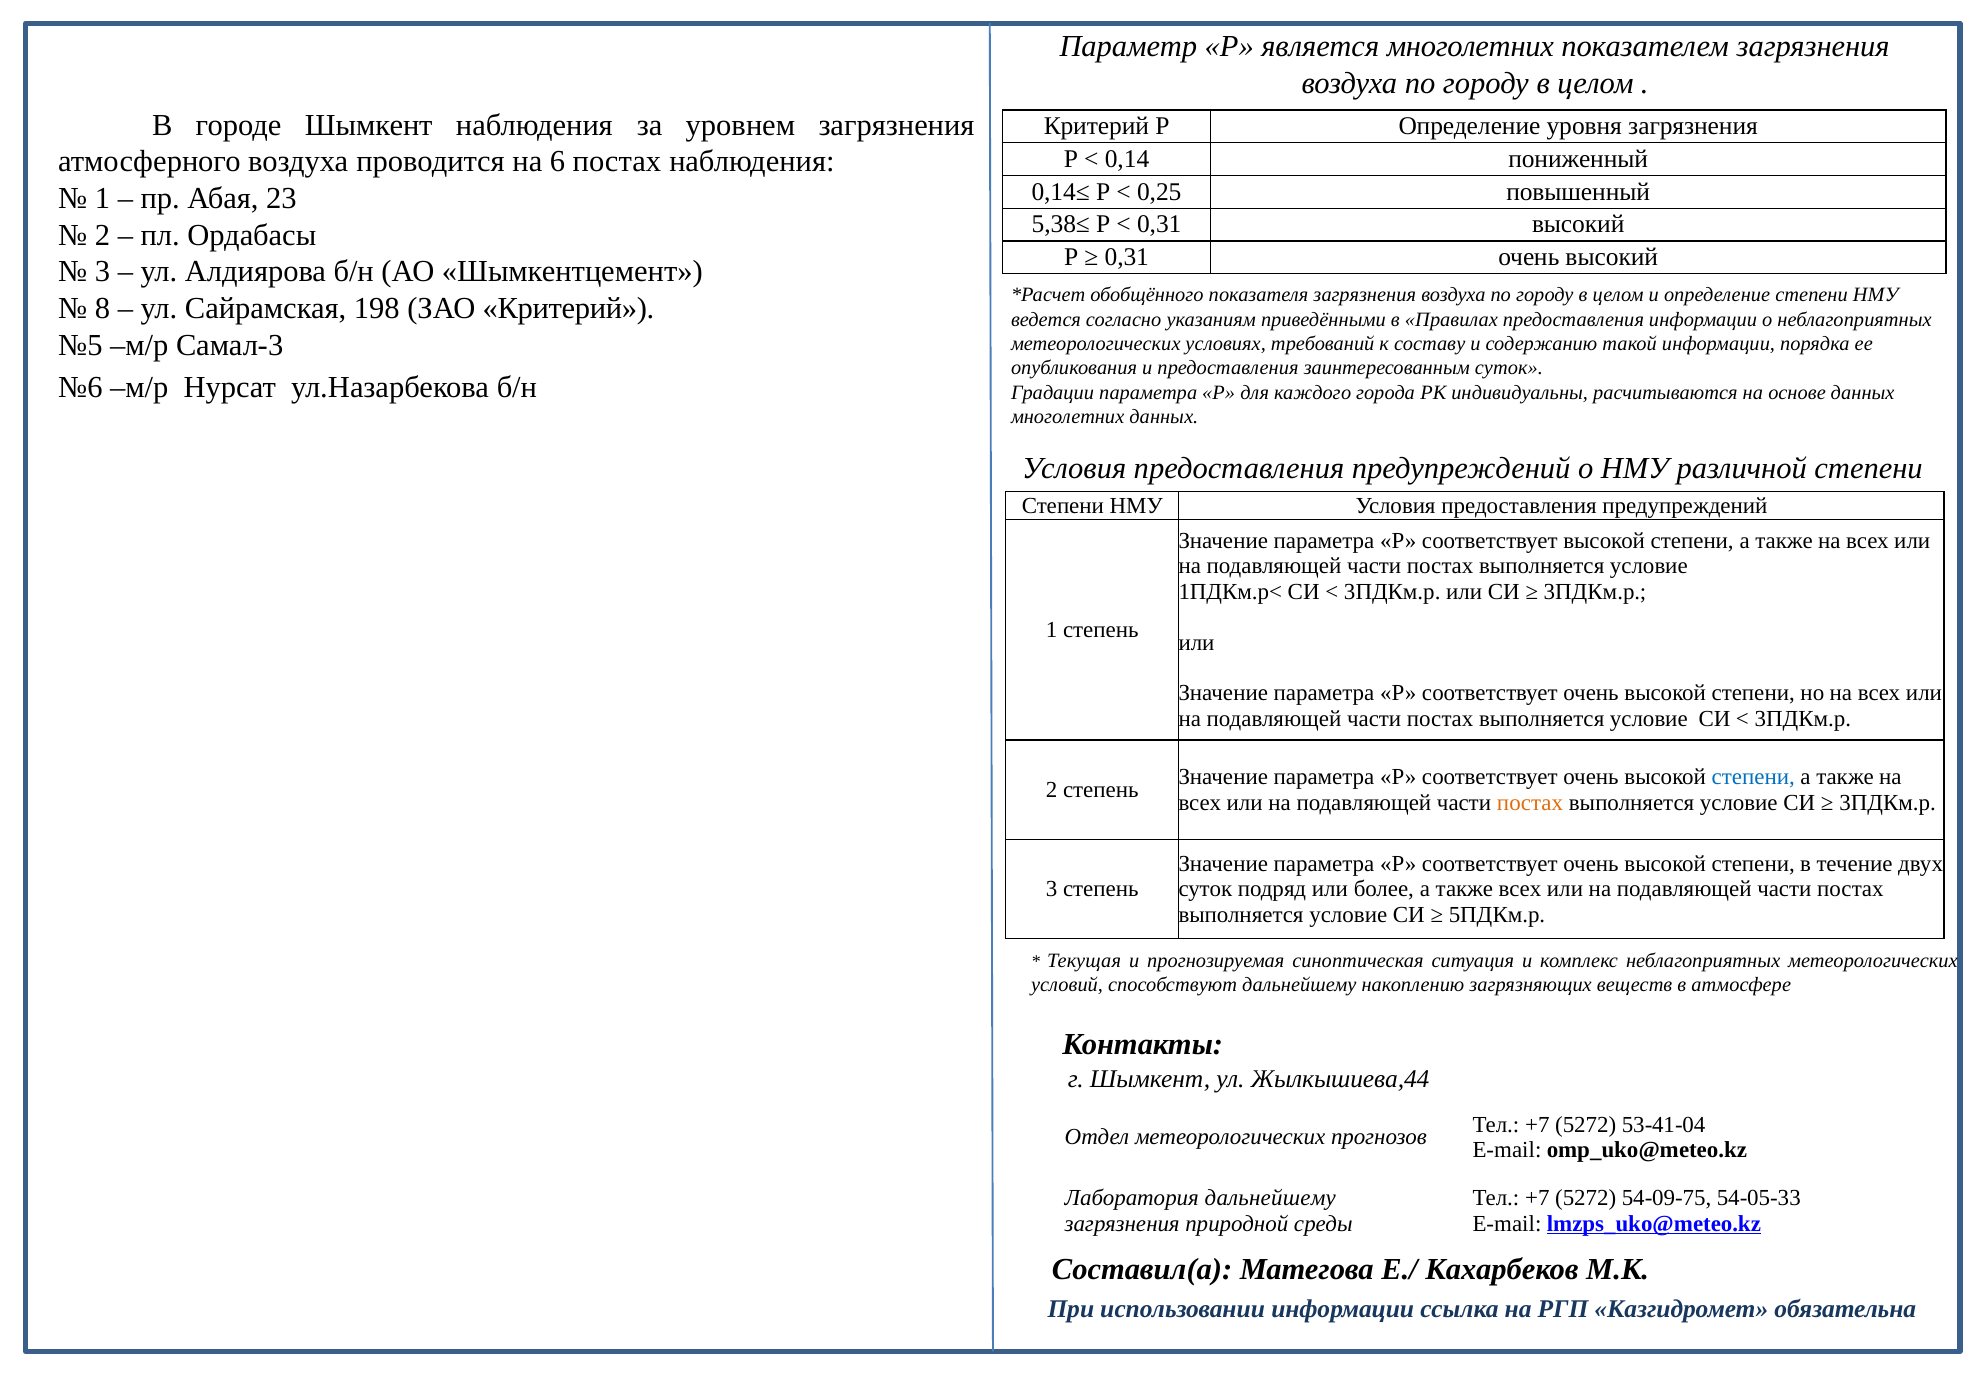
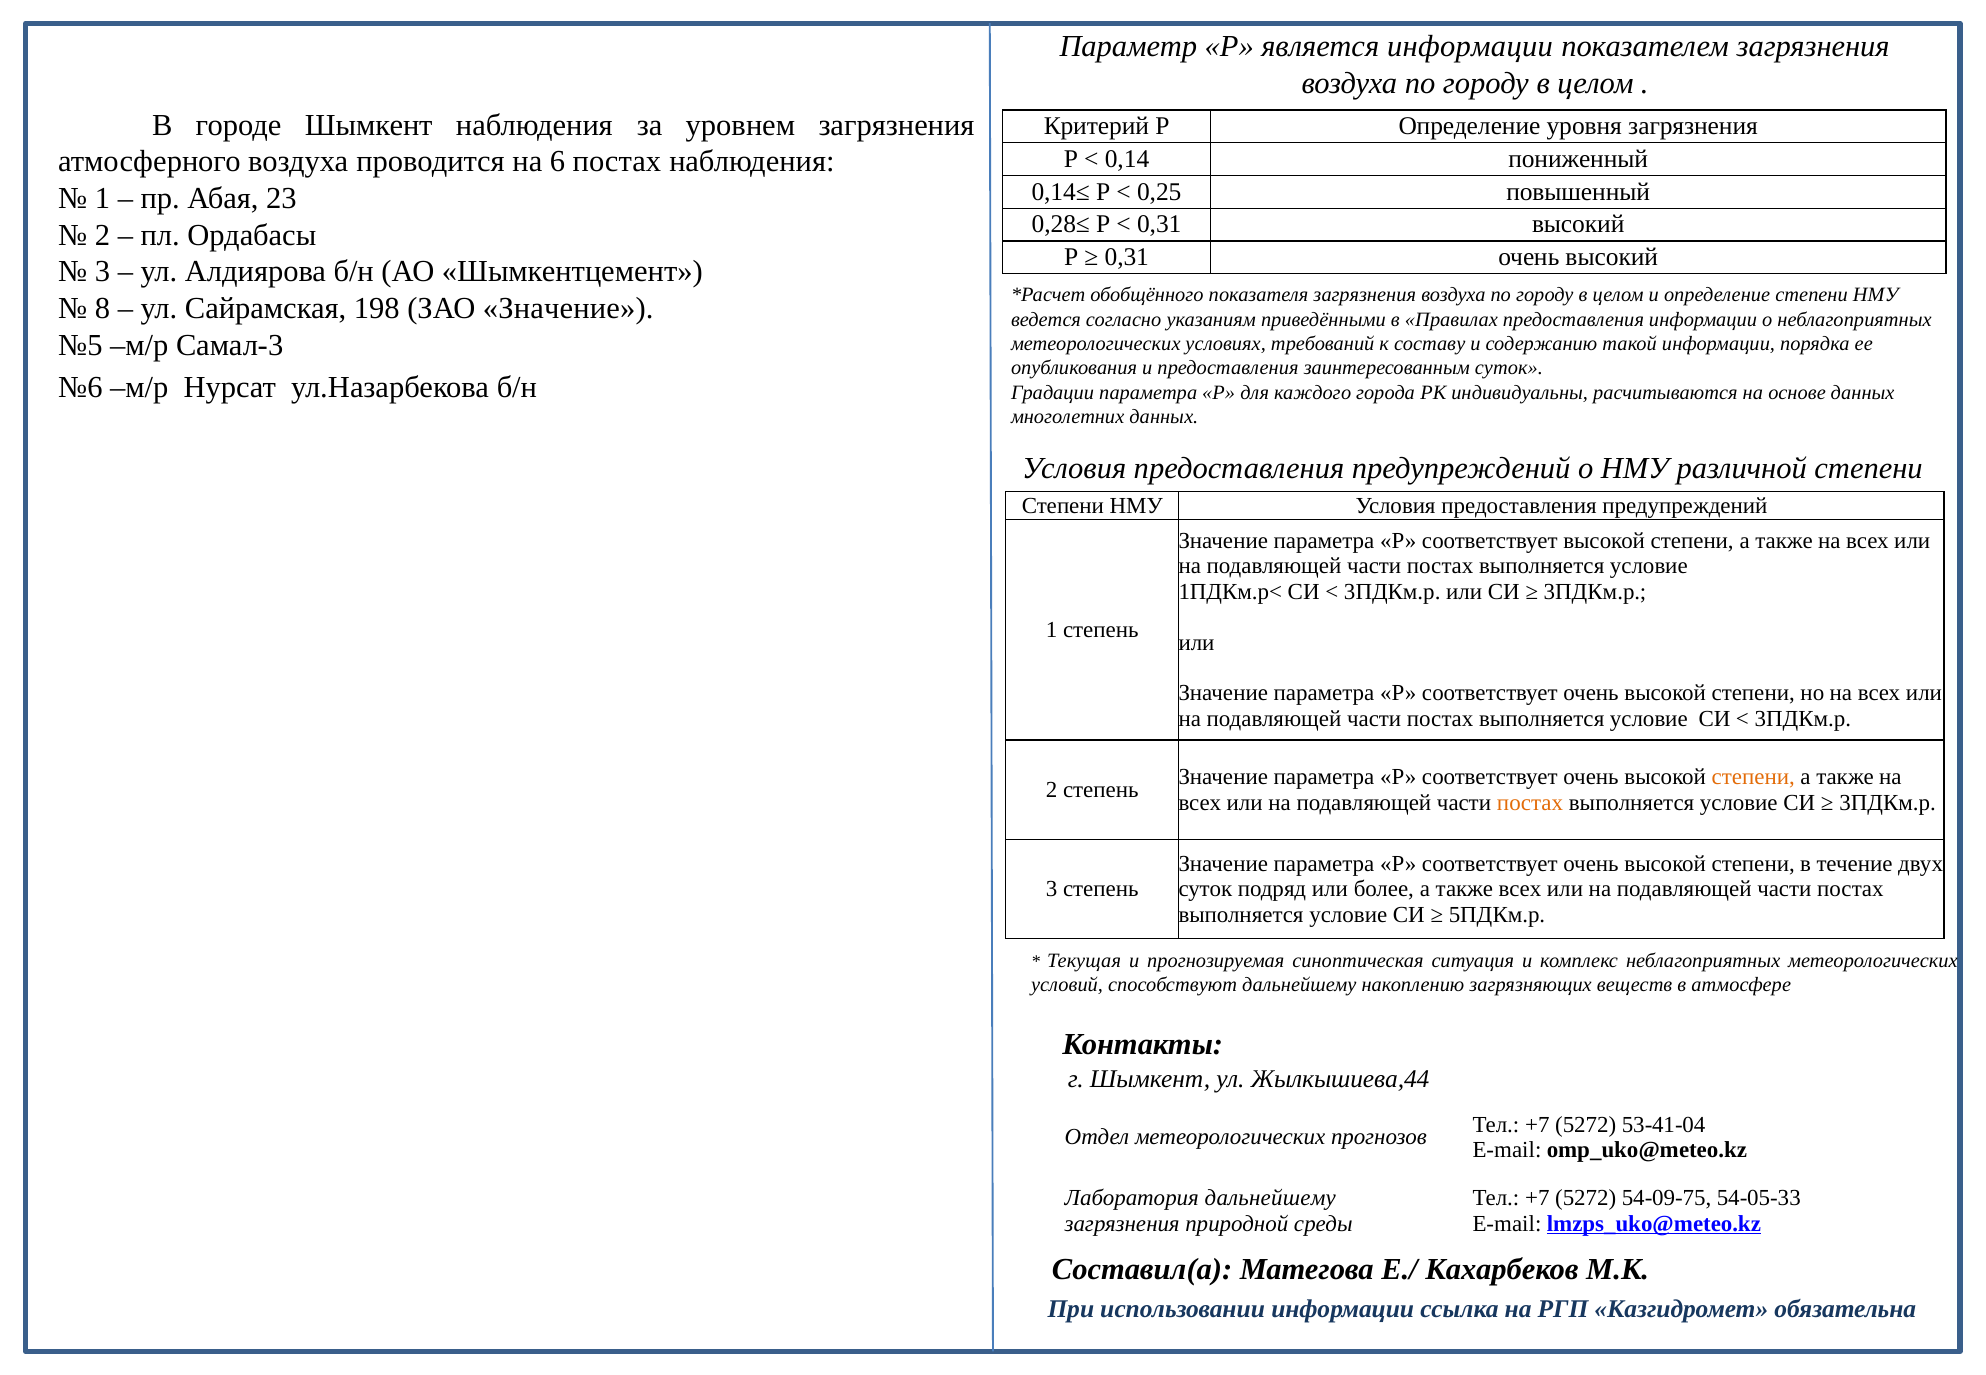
является многолетних: многолетних -> информации (1470, 47)
5,38≤: 5,38≤ -> 0,28≤ (1061, 224)
ЗАО Критерий: Критерий -> Значение (568, 308)
степени colour: blue -> orange (1753, 777)
